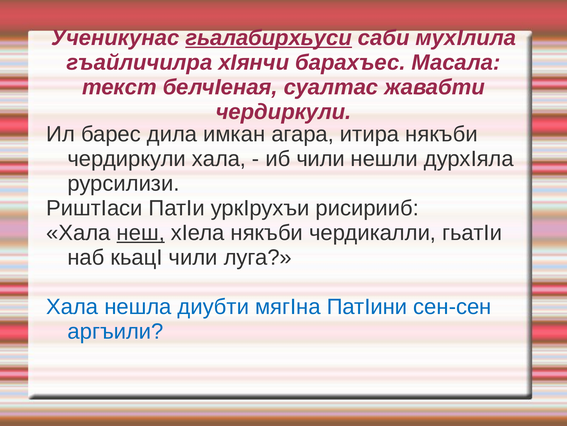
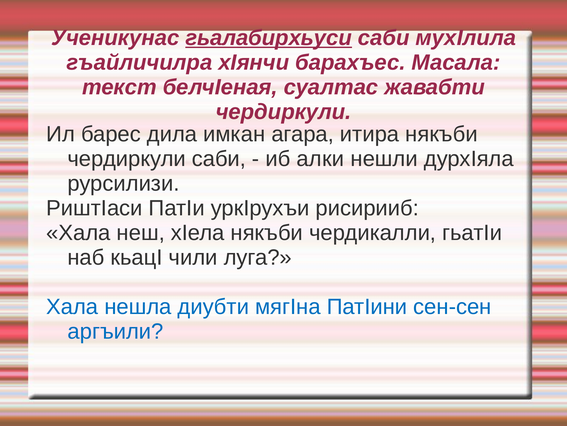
чердиркули хала: хала -> саби (219, 159)
иб чили: чили -> алки (320, 159)
неш underline: present -> none (141, 233)
